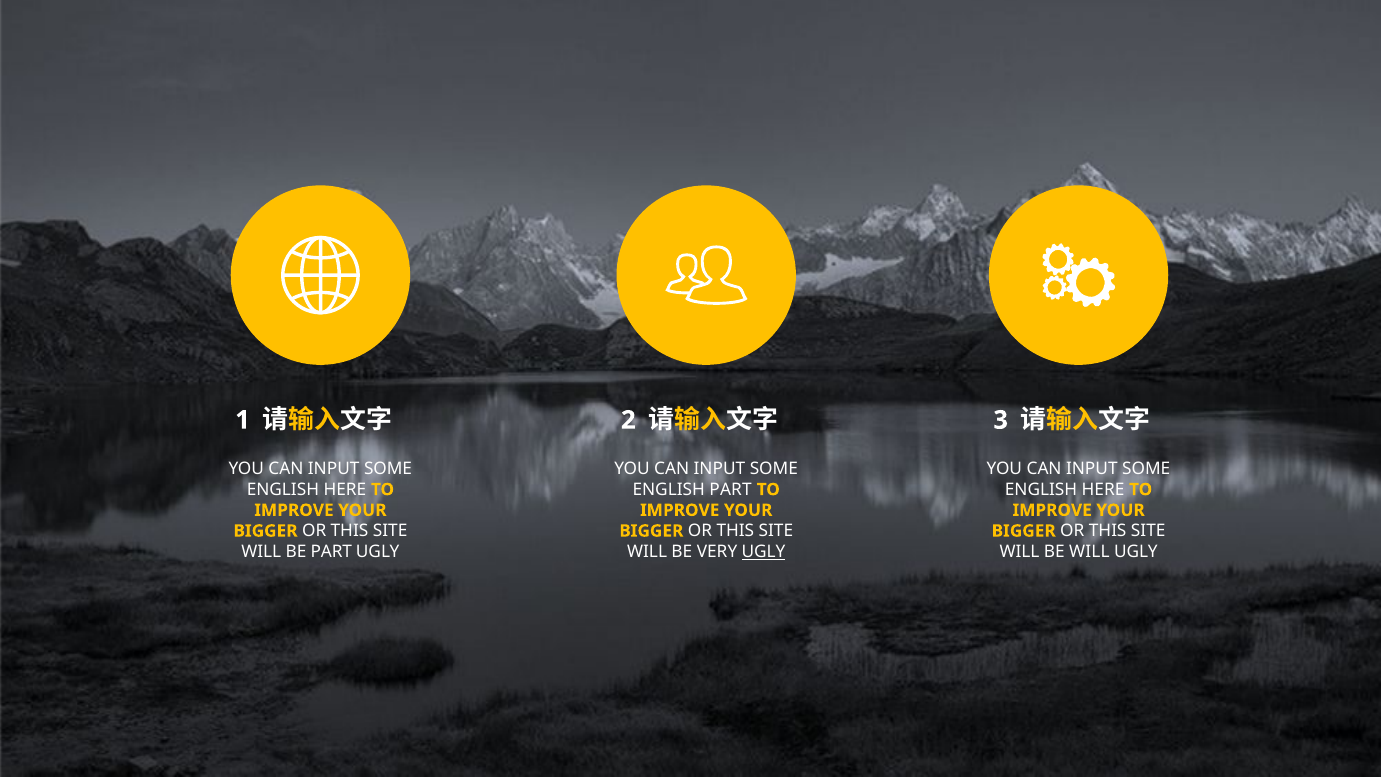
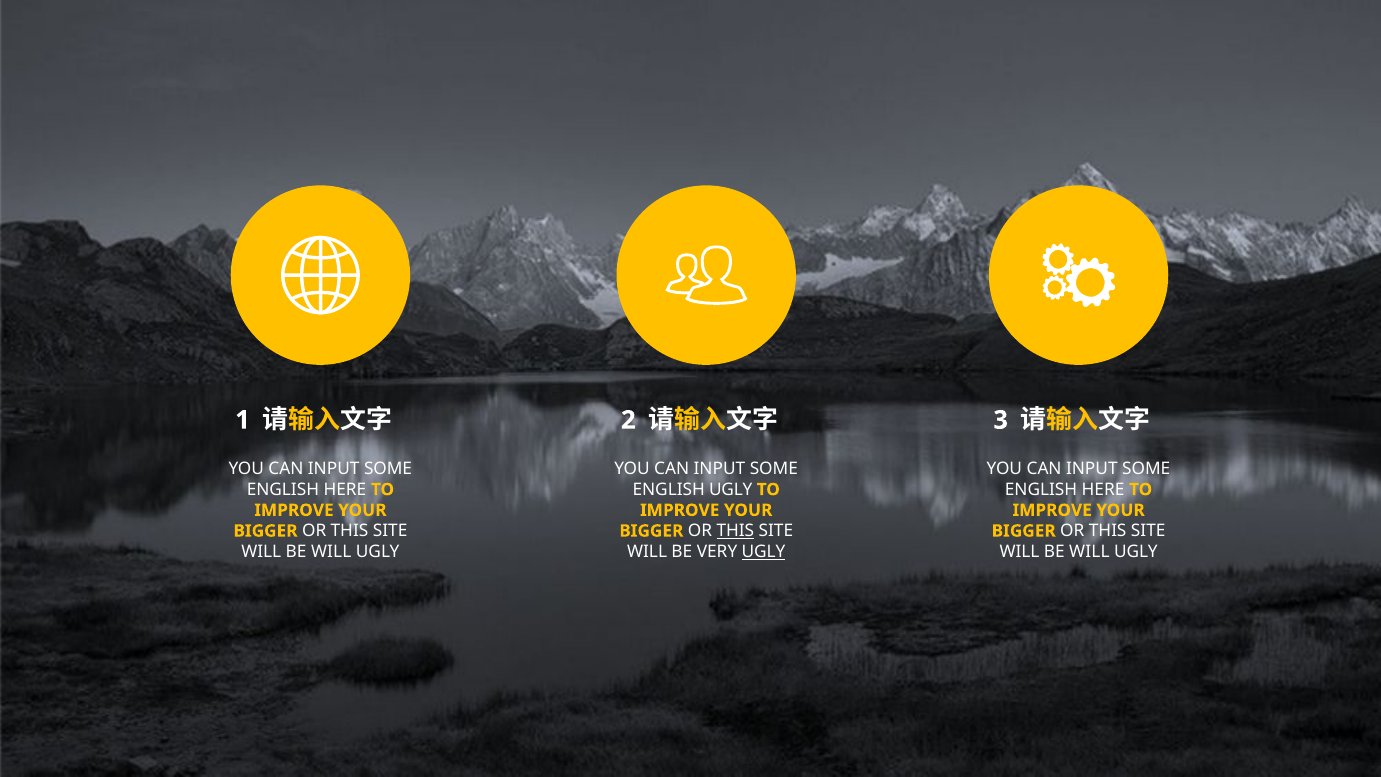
ENGLISH PART: PART -> UGLY (731, 489)
THIS underline: none -> present (735, 531)
PART: PART -> WILL (331, 552)
